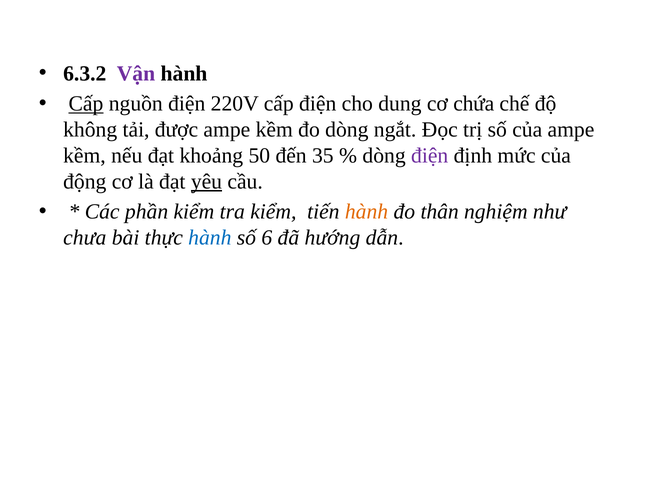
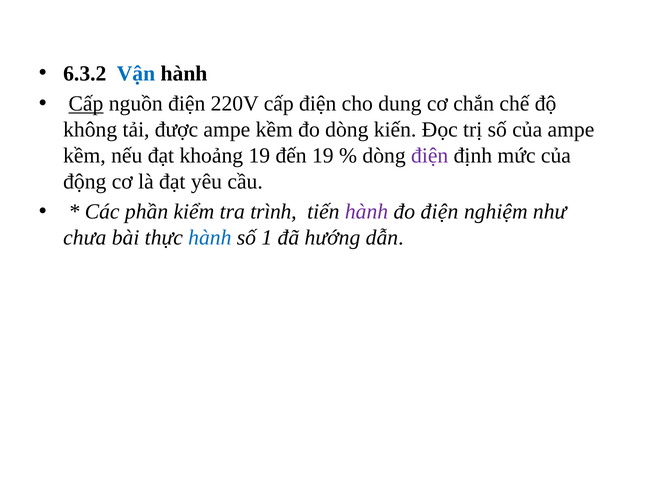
Vận colour: purple -> blue (136, 73)
chứa: chứa -> chắn (474, 104)
ngắt: ngắt -> kiến (395, 130)
khoảng 50: 50 -> 19 (259, 155)
đến 35: 35 -> 19 (323, 155)
yêu underline: present -> none (206, 181)
tra kiểm: kiểm -> trình (273, 212)
hành colour: orange -> purple (367, 212)
đo thân: thân -> điện (439, 212)
6: 6 -> 1 (267, 238)
